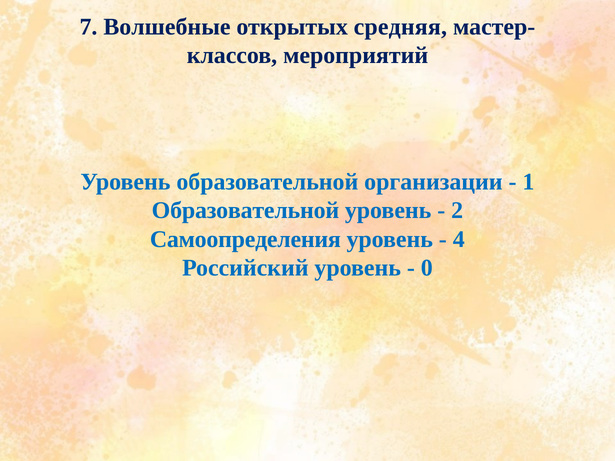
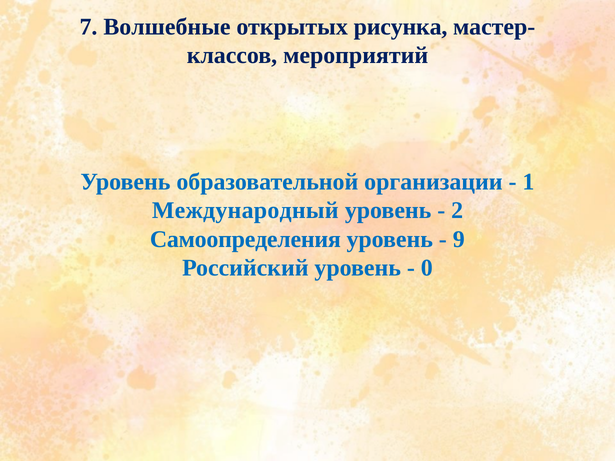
средняя: средняя -> рисунка (401, 27)
Образовательной: Образовательной -> Международный (245, 211)
4: 4 -> 9 (459, 239)
